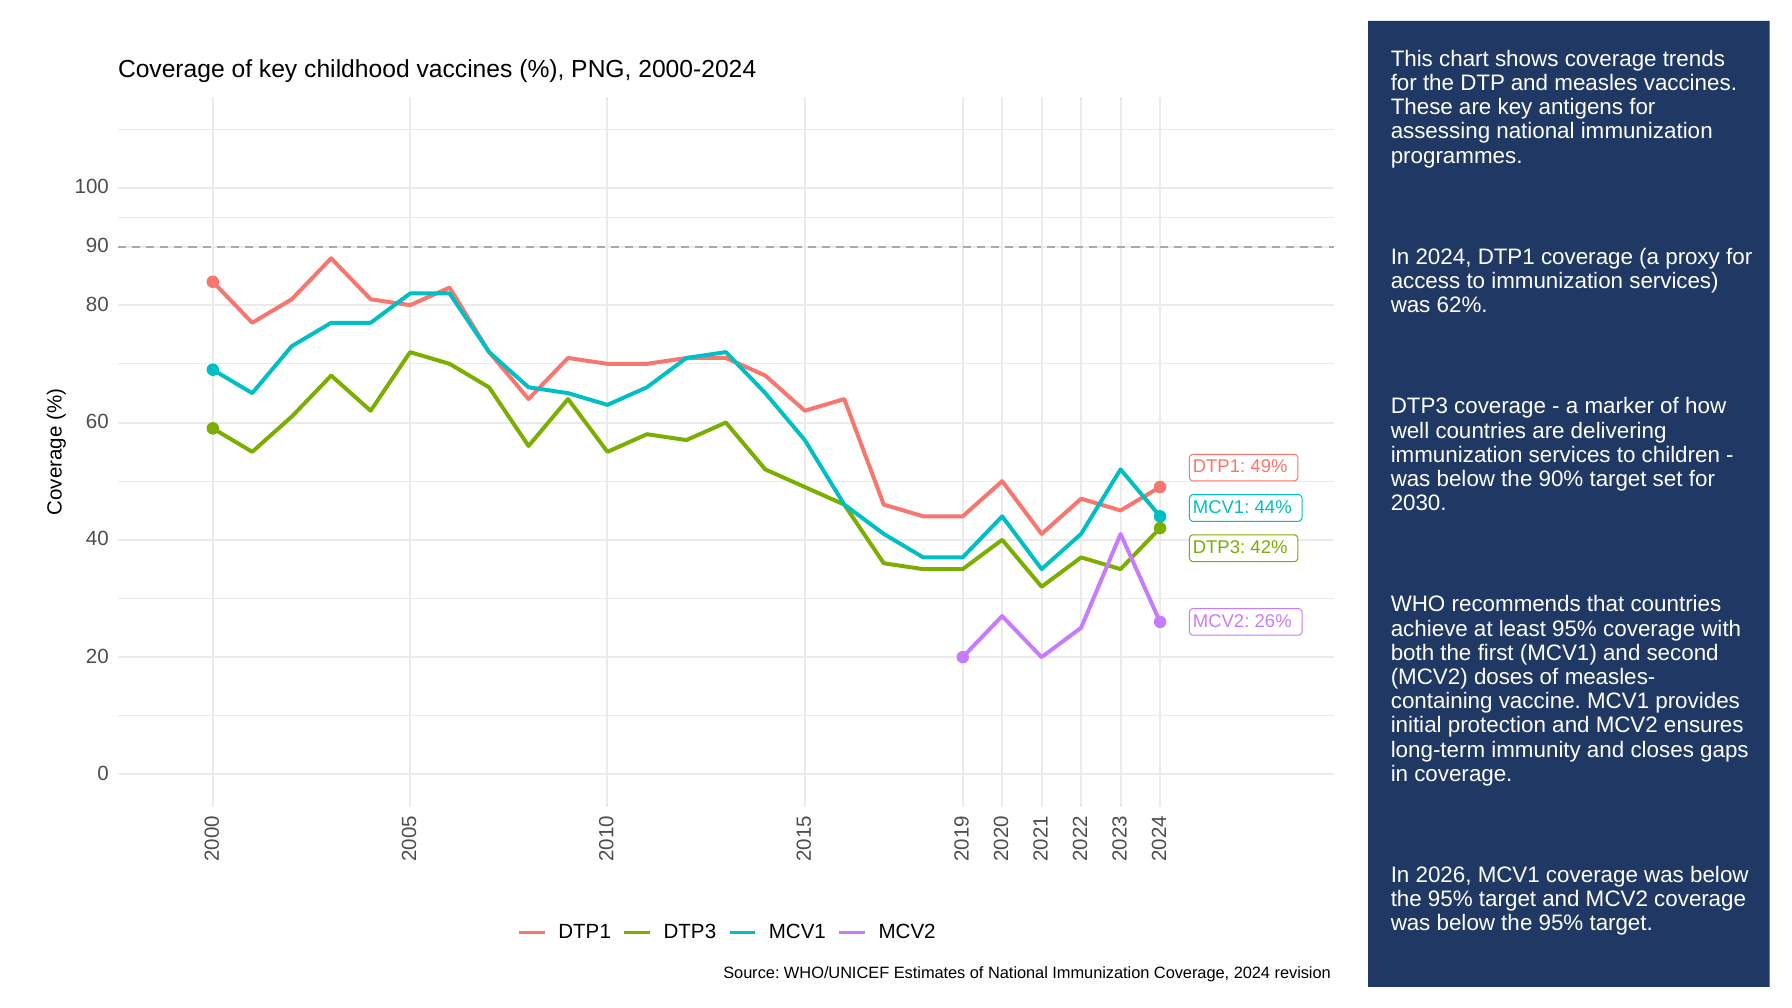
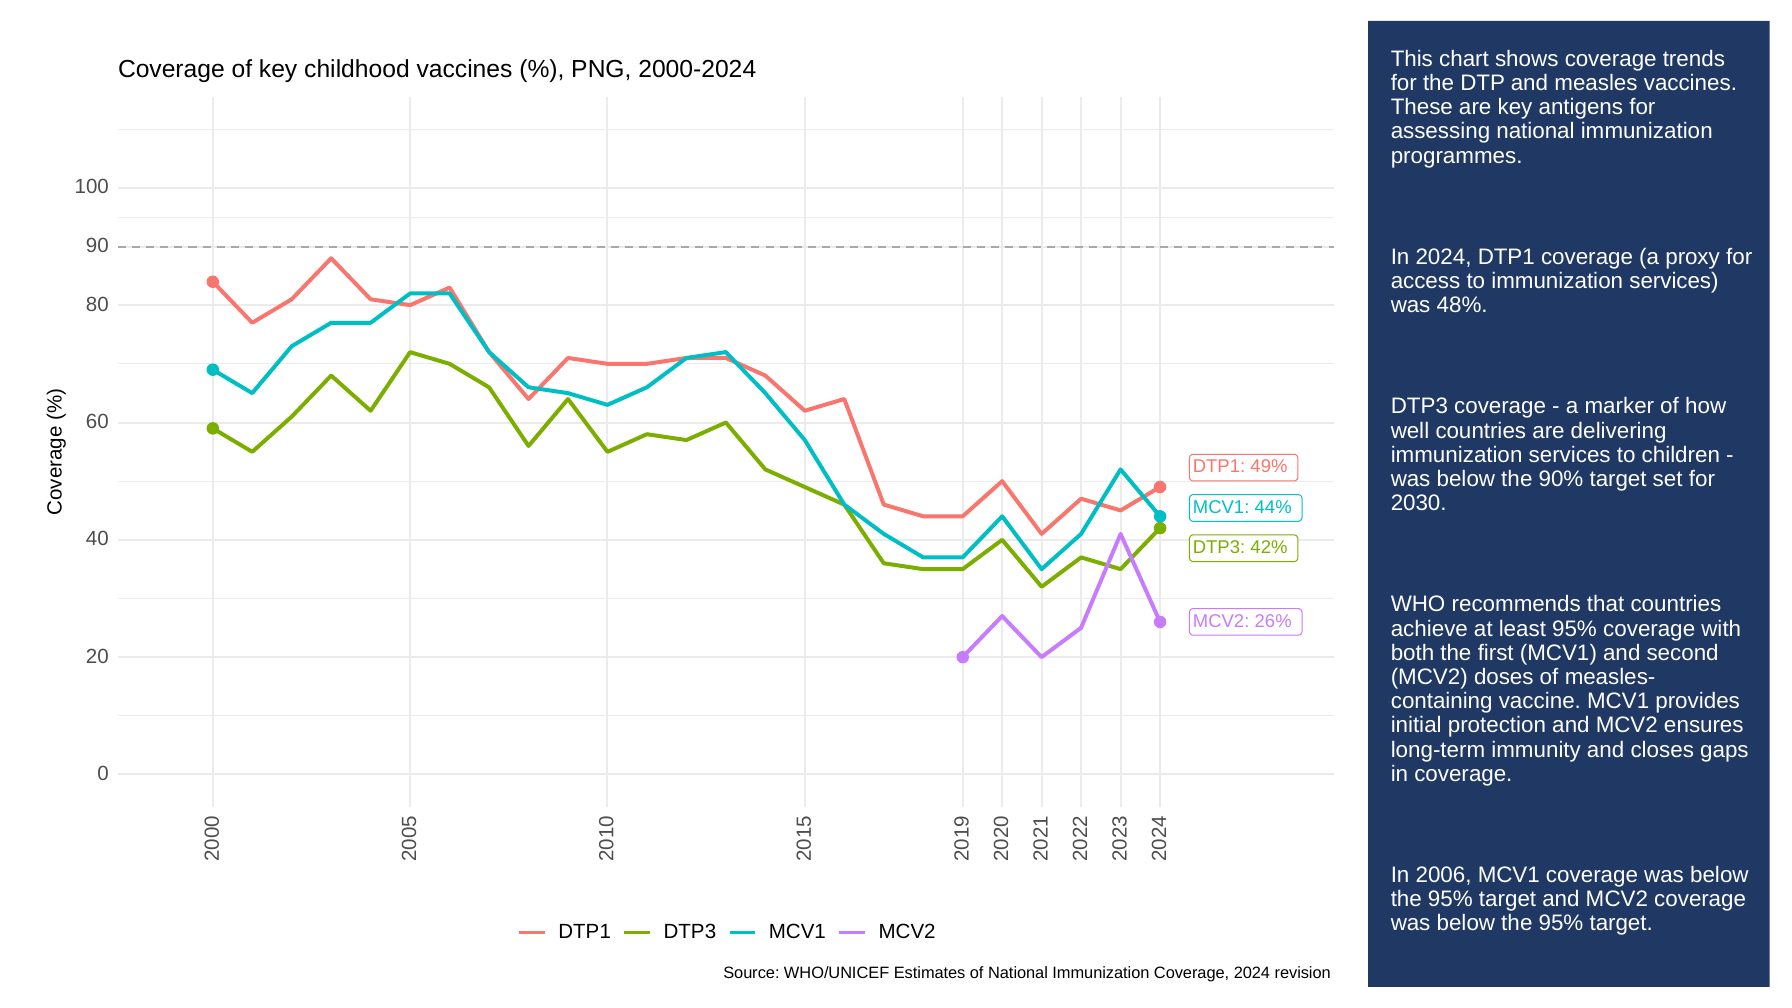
62%: 62% -> 48% (1462, 305)
2026: 2026 -> 2006 (1444, 875)
